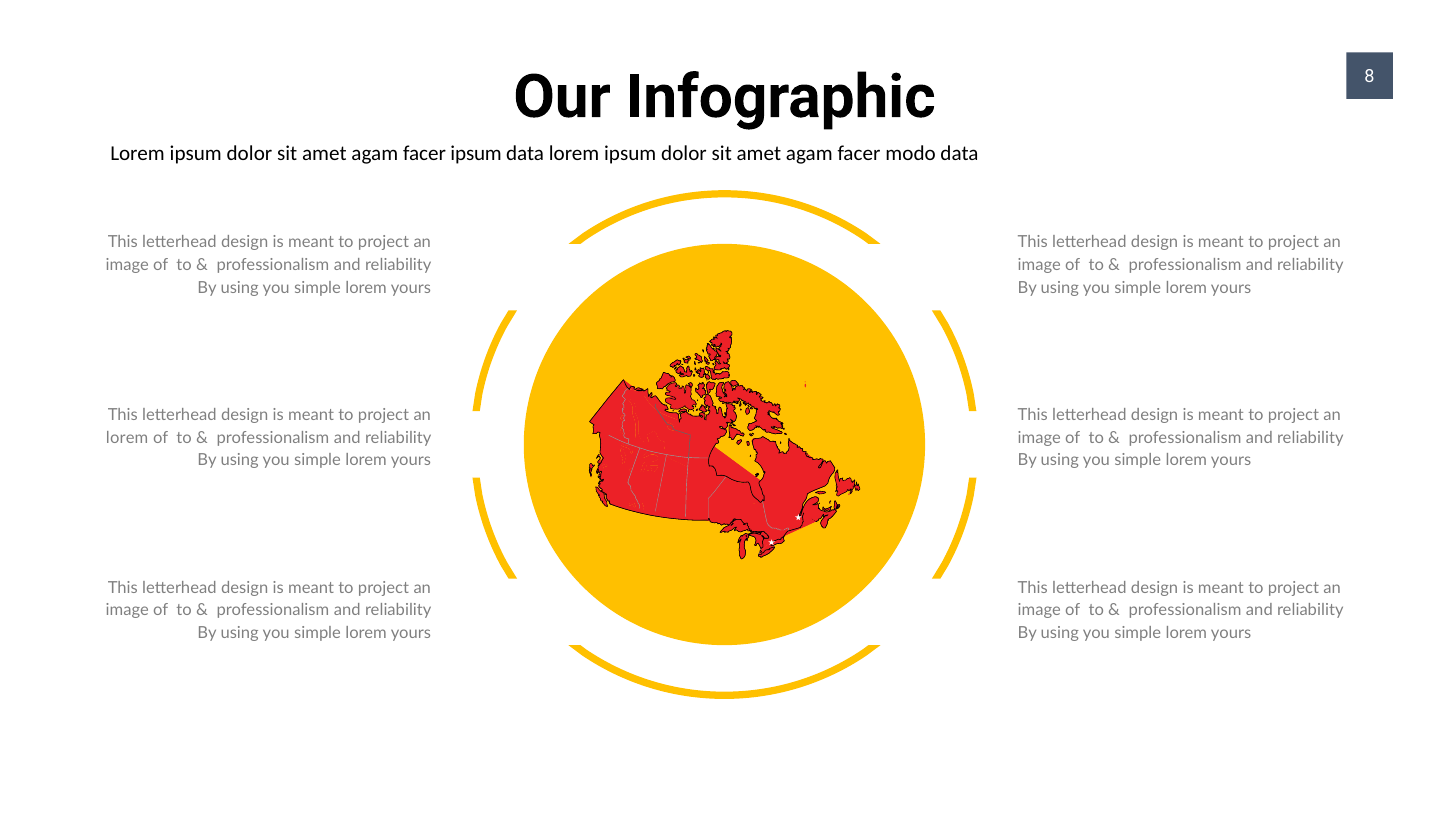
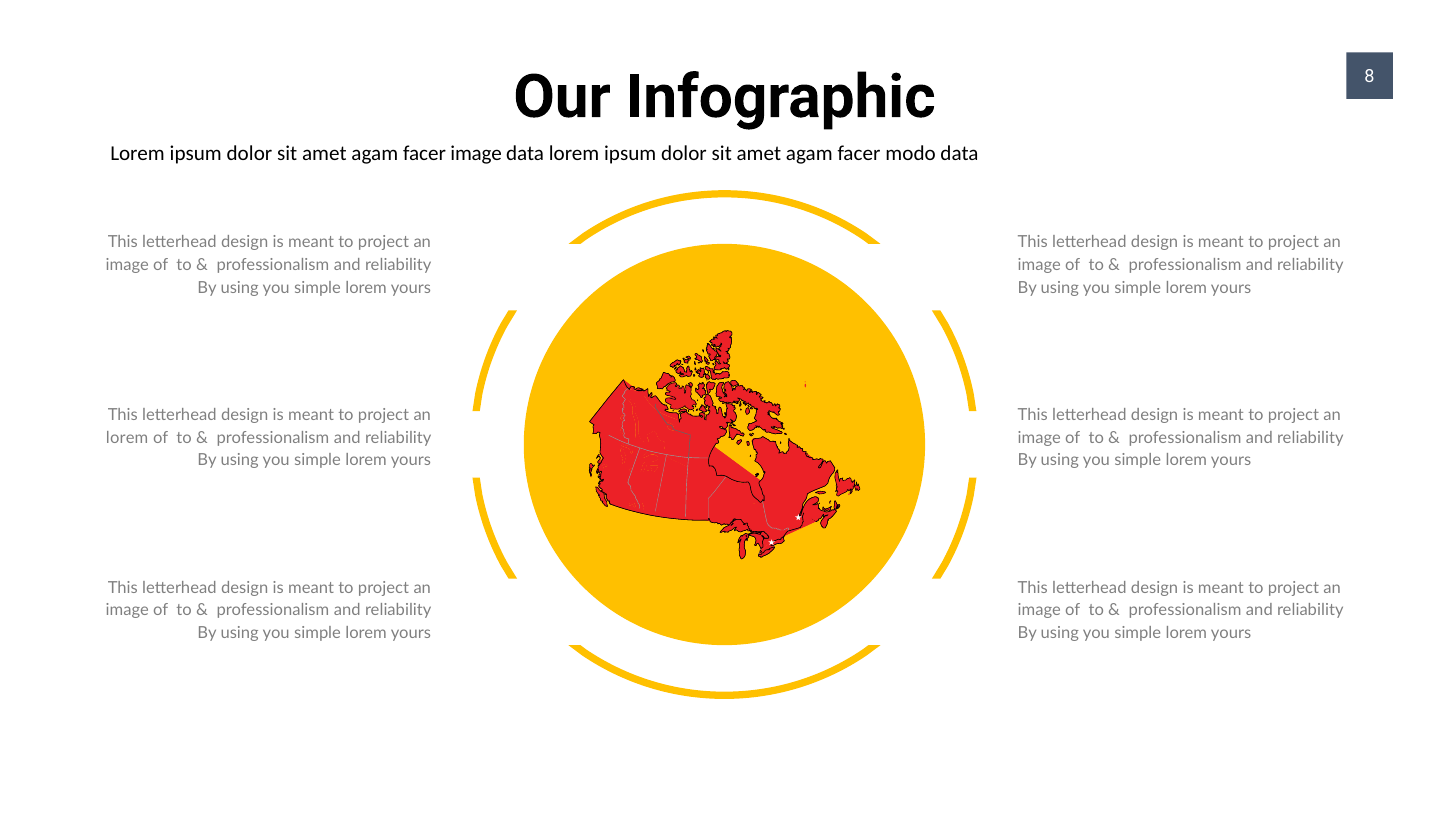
facer ipsum: ipsum -> image (476, 154)
